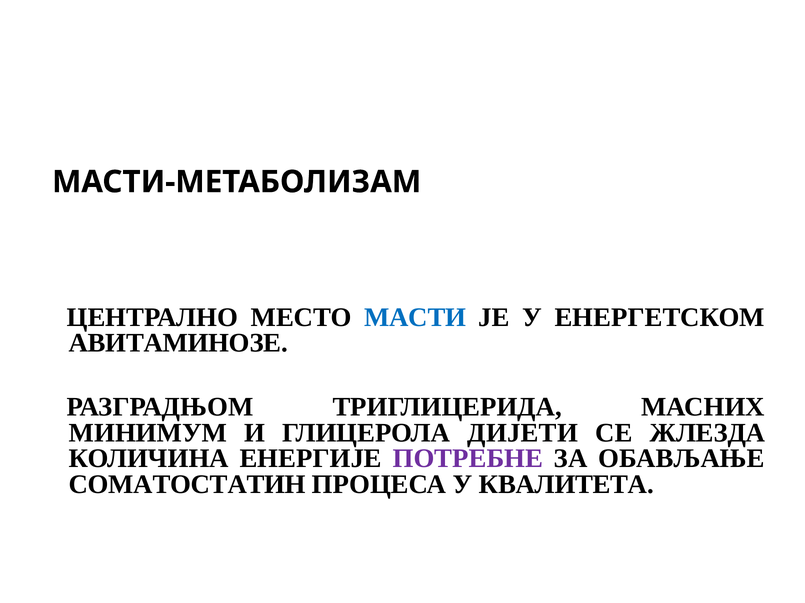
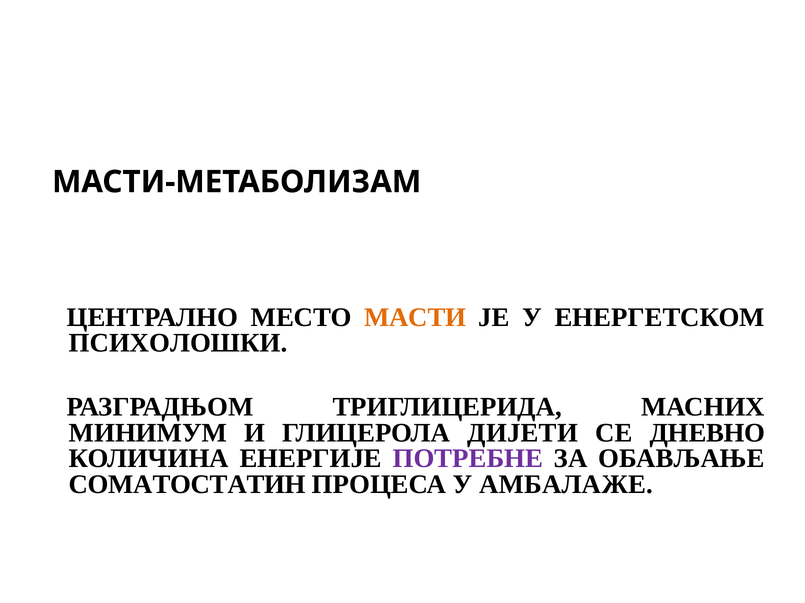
МАСТИ colour: blue -> orange (415, 318)
АВИТАМИНОЗЕ: АВИТАМИНОЗЕ -> ПСИХОЛОШКИ (178, 343)
ЖЛЕЗДА: ЖЛЕЗДА -> ДНЕВНО (708, 433)
КВАЛИТЕТА: КВАЛИТЕТА -> АМБАЛАЖЕ (566, 485)
